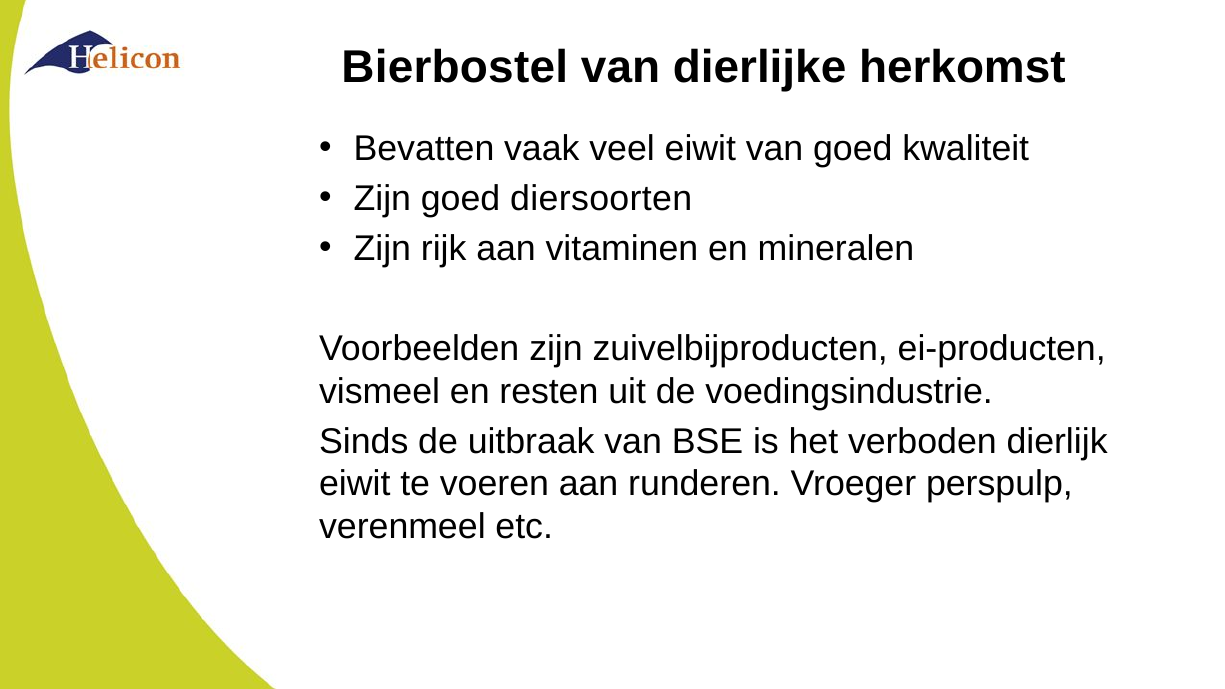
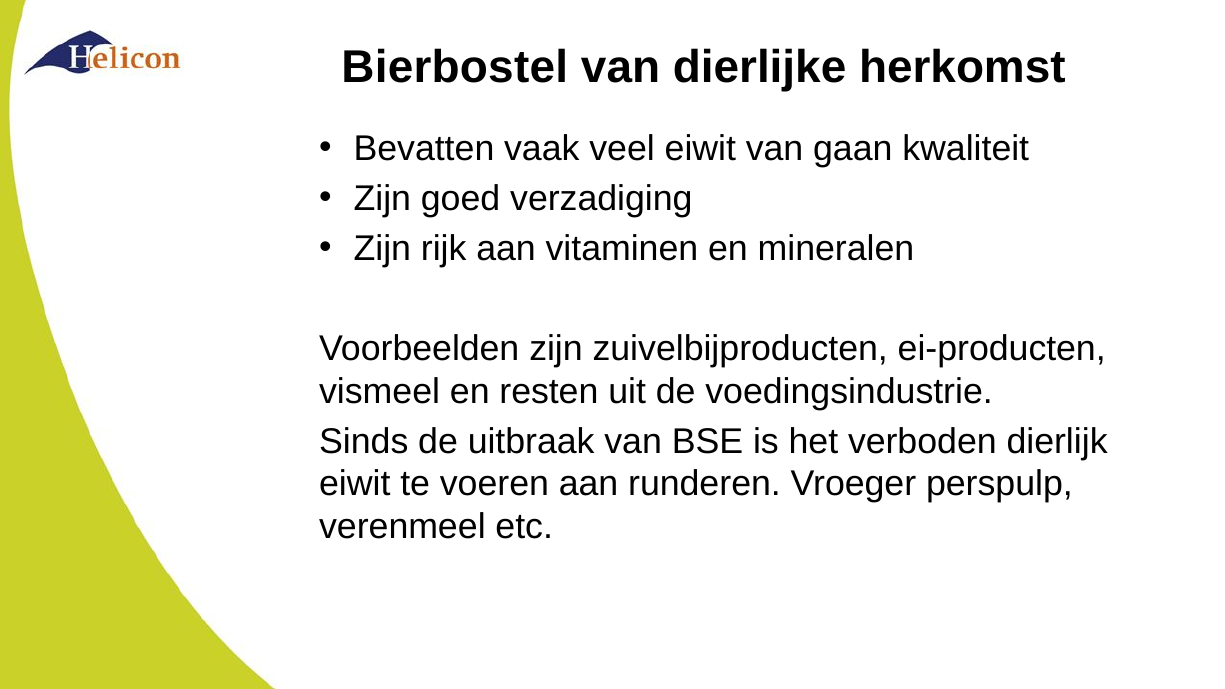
van goed: goed -> gaan (853, 149)
diersoorten: diersoorten -> verzadiging (601, 199)
